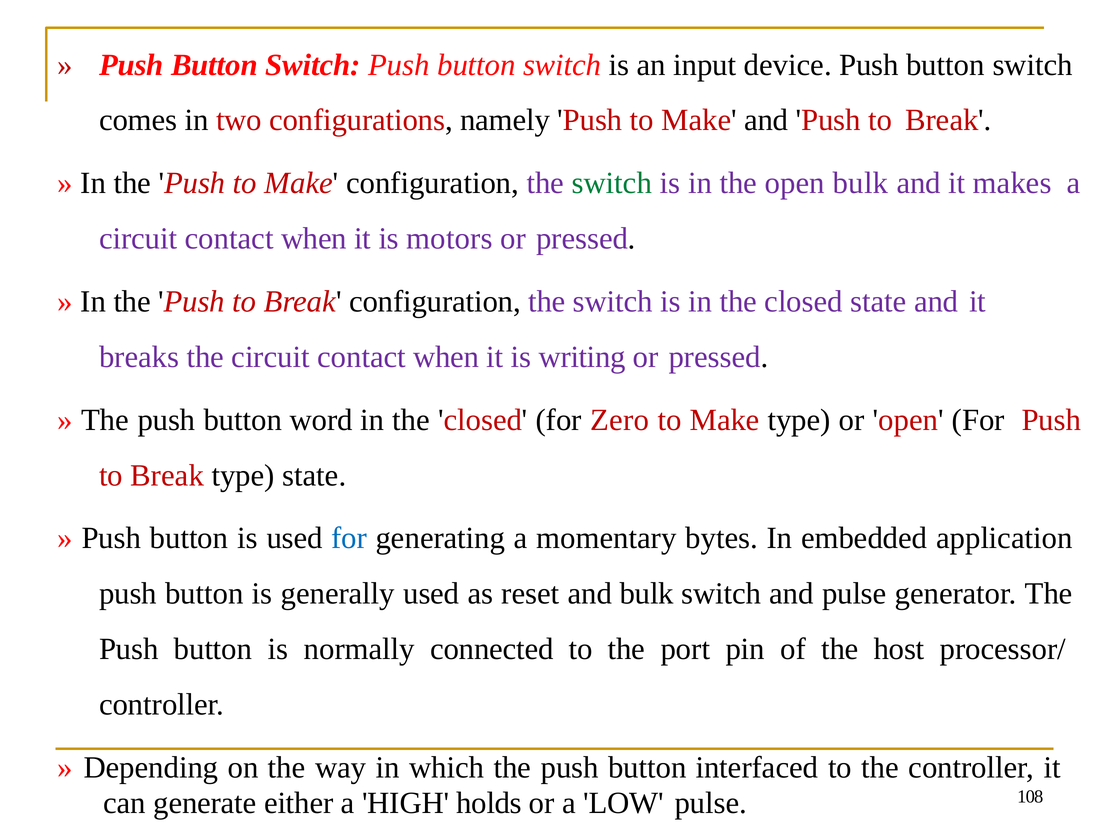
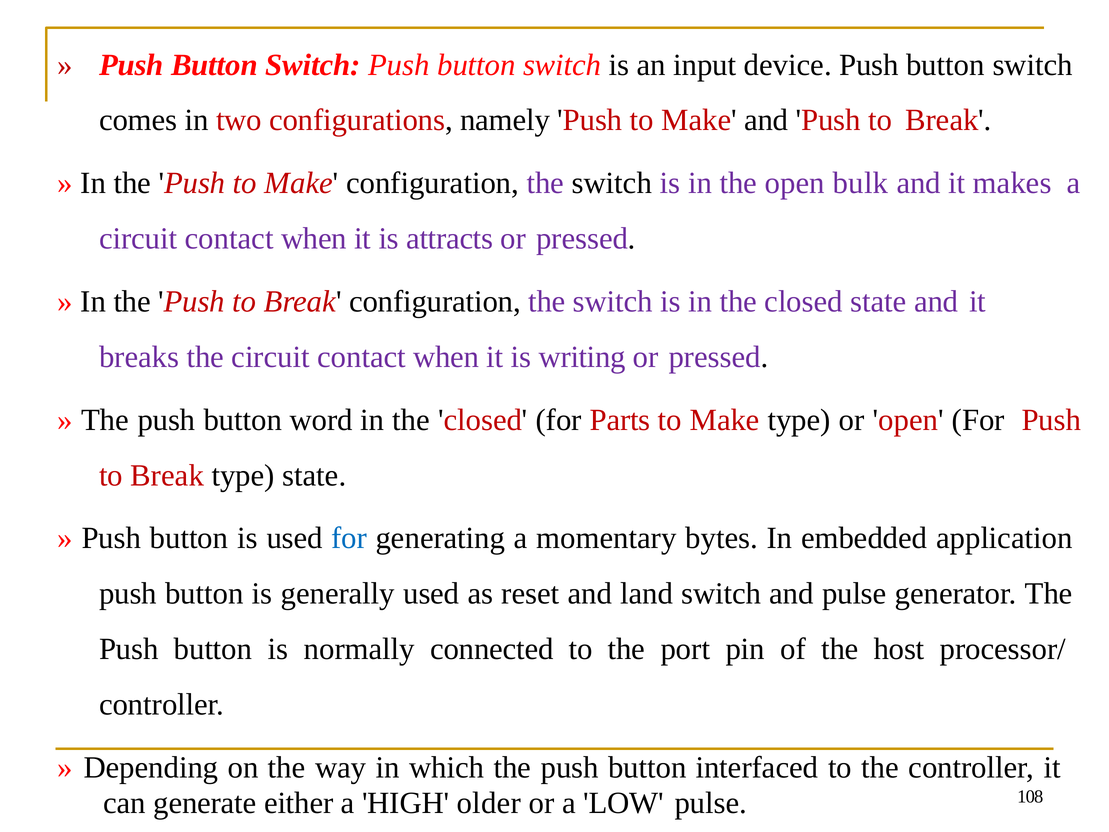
switch colour: green -> black (612, 183)
motors: motors -> attracts (450, 239)
Zero: Zero -> Parts (620, 420)
and bulk: bulk -> land (647, 594)
holds: holds -> older (489, 803)
